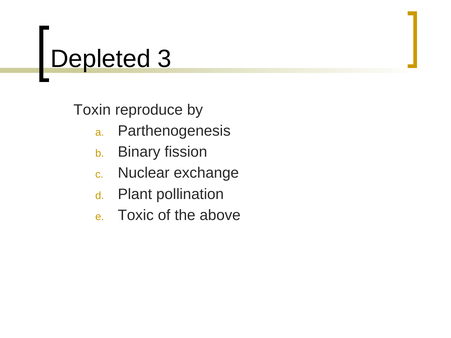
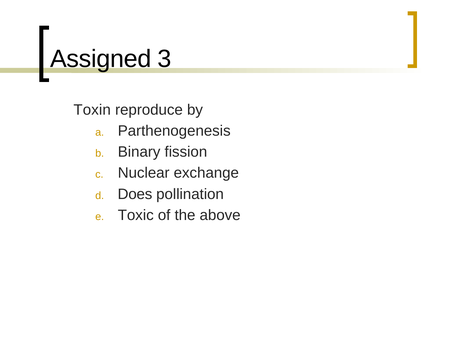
Depleted: Depleted -> Assigned (101, 59)
Plant: Plant -> Does (135, 194)
